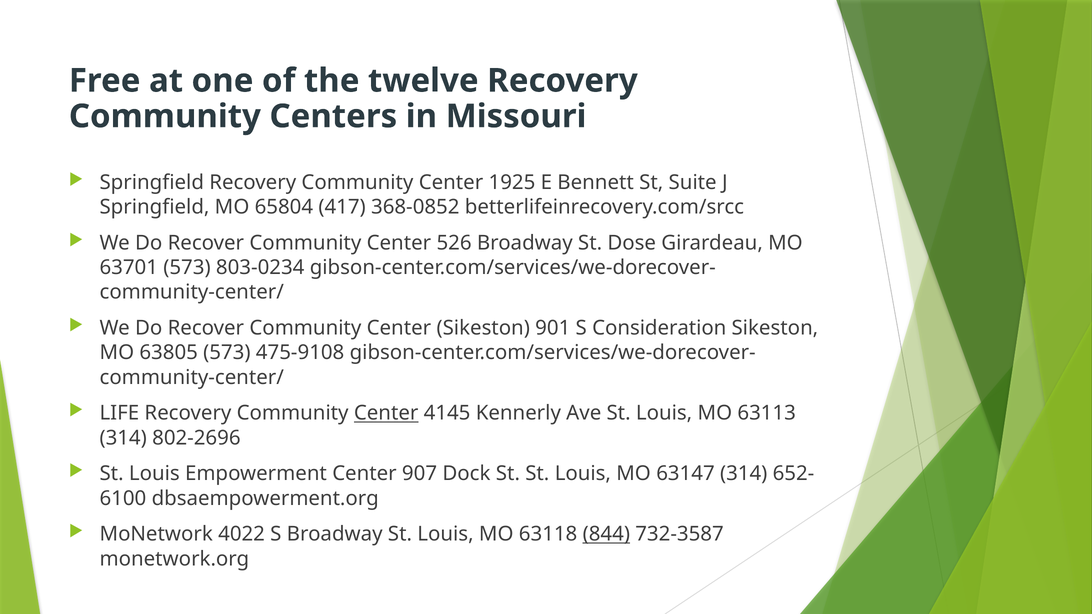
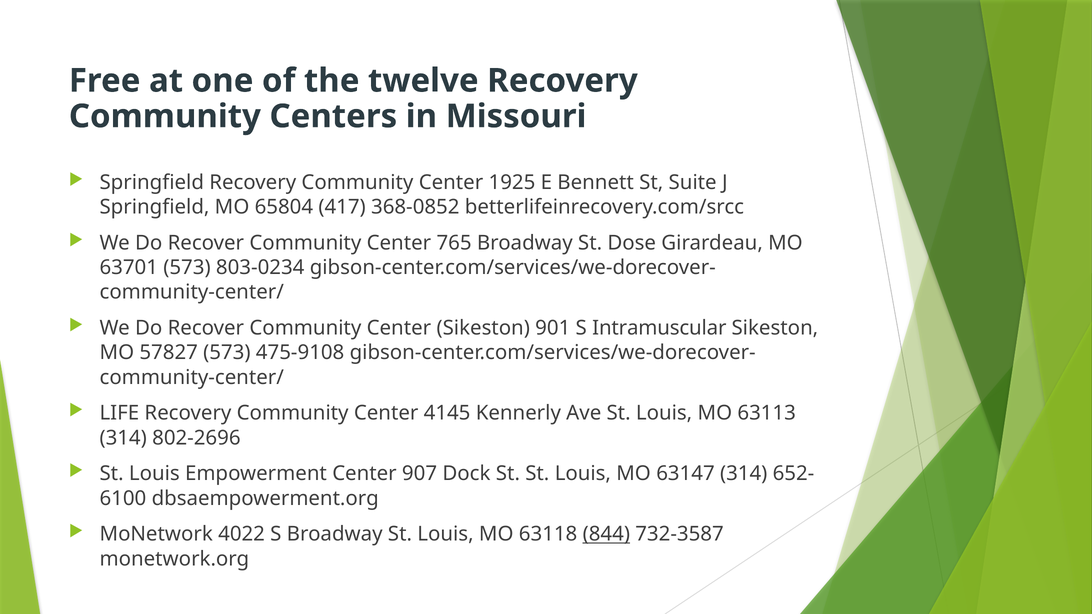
526: 526 -> 765 (454, 243)
Consideration: Consideration -> Intramuscular (659, 328)
63805: 63805 -> 57827 (169, 353)
Center underline: present -> none (386, 413)
